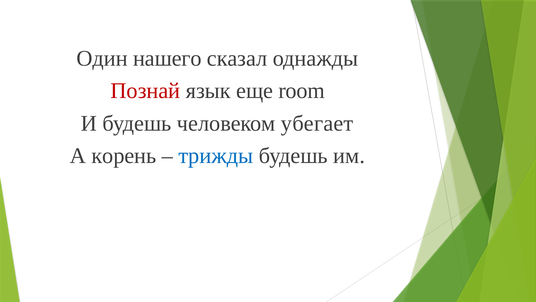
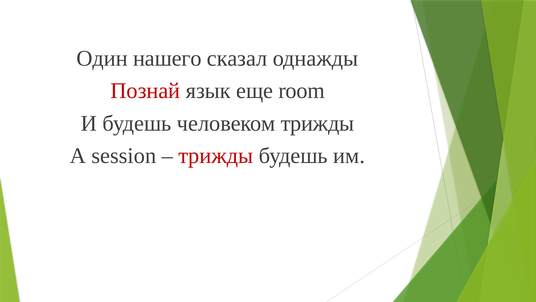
человеком убегает: убегает -> трижды (317, 123)
корень: корень -> session (124, 156)
трижды colour: blue -> red (216, 156)
